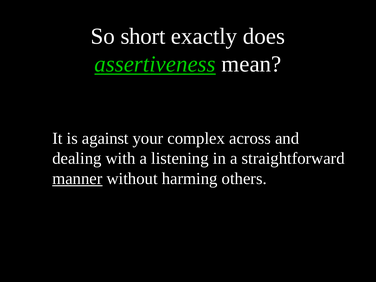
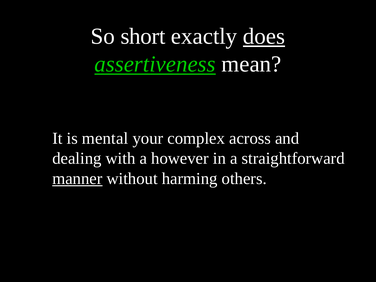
does underline: none -> present (264, 36)
against: against -> mental (105, 138)
listening: listening -> however (180, 158)
